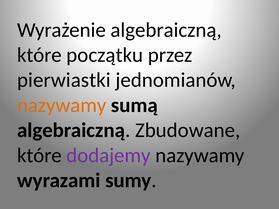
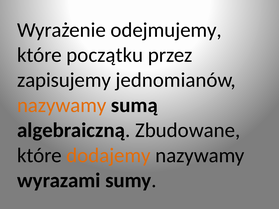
Wyrażenie algebraiczną: algebraiczną -> odejmujemy (166, 30)
pierwiastki: pierwiastki -> zapisujemy (64, 80)
dodajemy colour: purple -> orange (108, 156)
